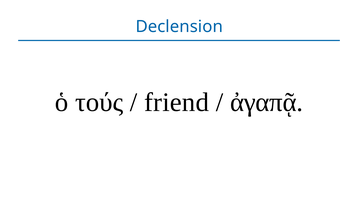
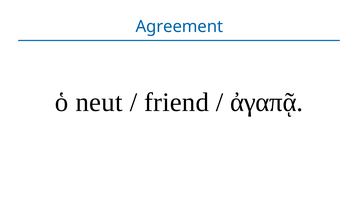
Declension: Declension -> Agreement (179, 27)
τούς: τούς -> neut (99, 103)
